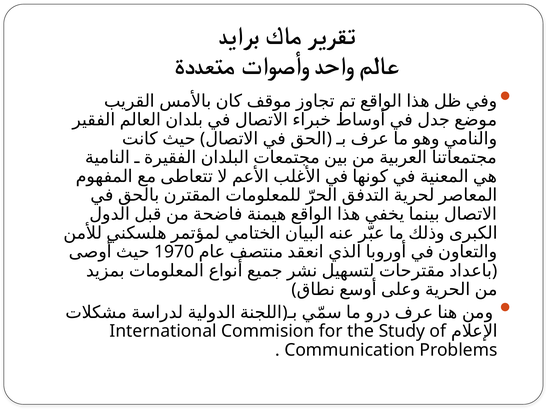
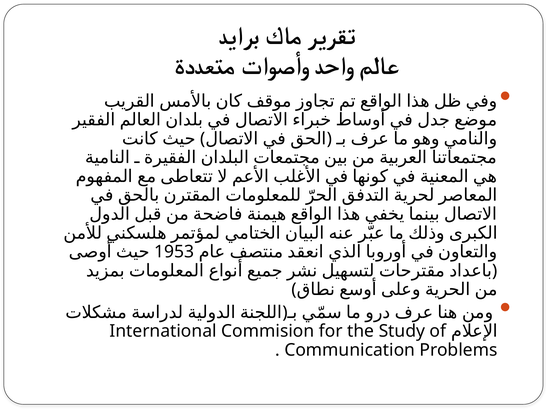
1970: 1970 -> 1953 (174, 252)
